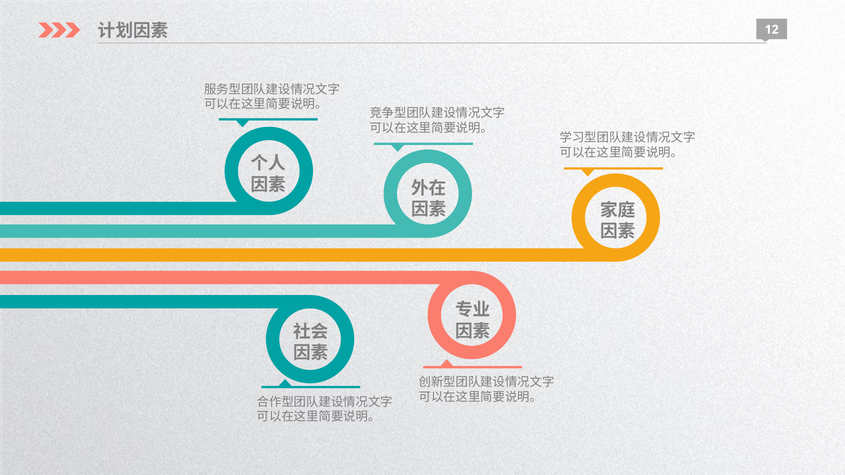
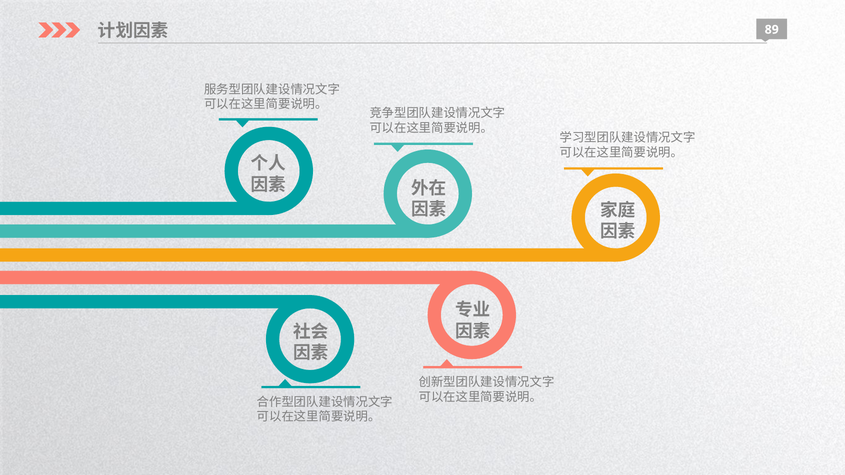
12: 12 -> 89 (772, 30)
